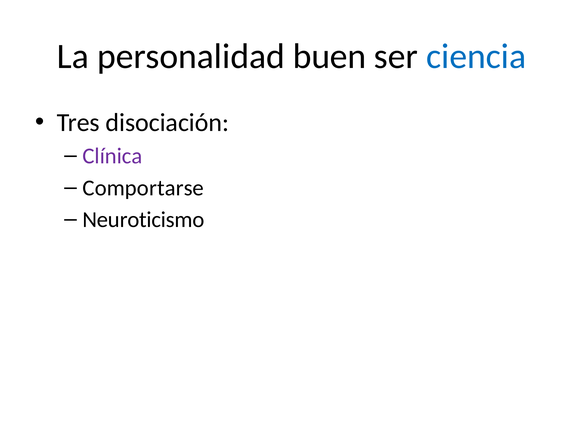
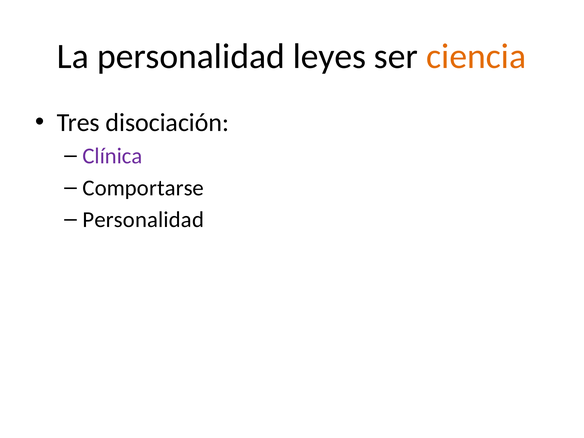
buen: buen -> leyes (329, 57)
ciencia colour: blue -> orange (476, 57)
Neuroticismo: Neuroticismo -> Personalidad (143, 220)
